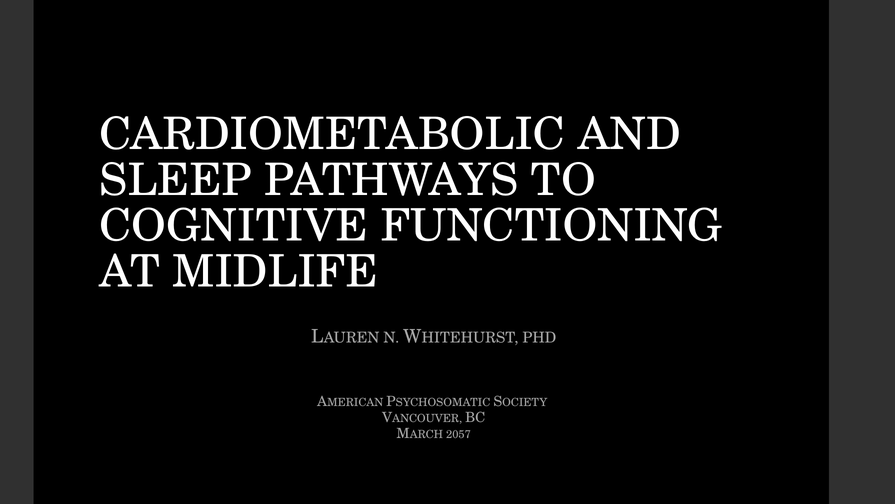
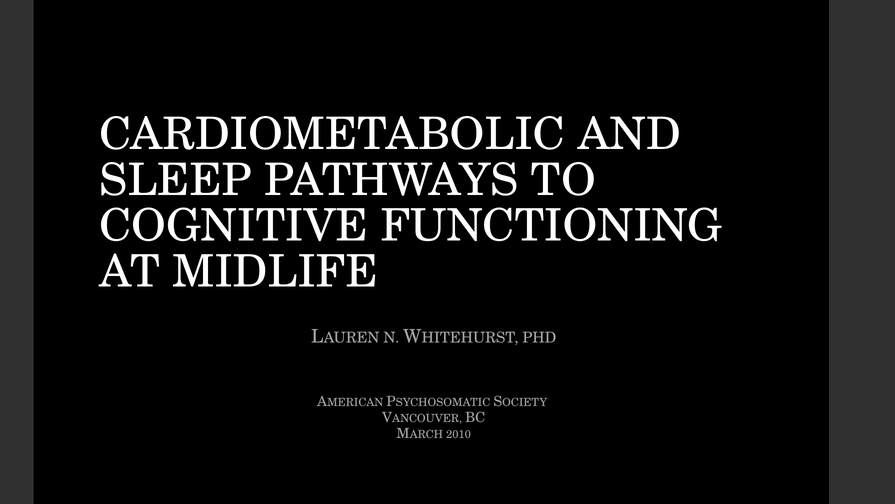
2057: 2057 -> 2010 (458, 434)
